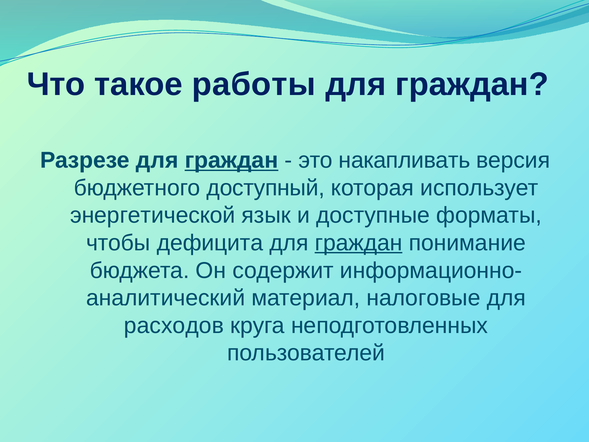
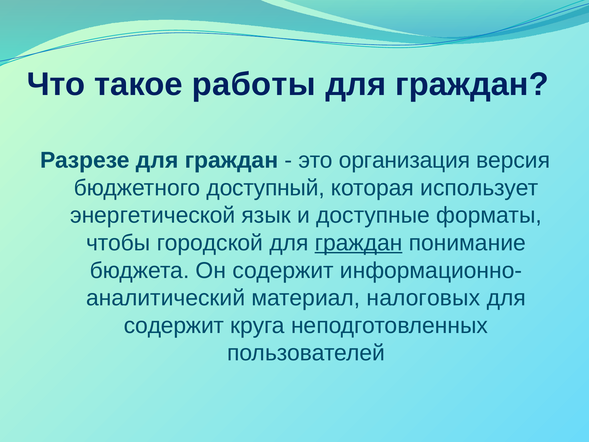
граждан underline: present -> none (231, 160)
накапливать: накапливать -> организация (404, 160)
дефицита: дефицита -> городской (210, 243)
налоговые: налоговые -> налоговых (423, 298)
расходов: расходов -> содержит (174, 325)
